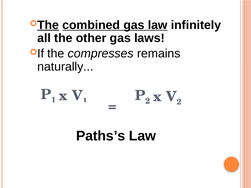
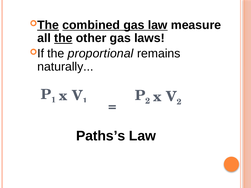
infinitely: infinitely -> measure (196, 25)
the underline: none -> present (63, 38)
compresses: compresses -> proportional (101, 53)
